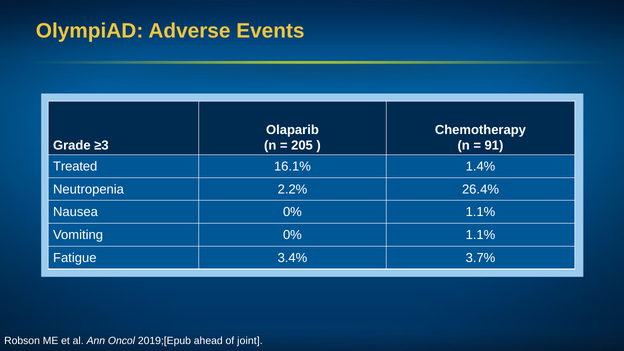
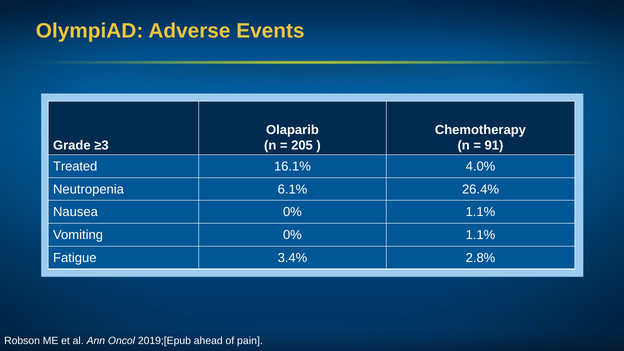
1.4%: 1.4% -> 4.0% (480, 166)
2.2%: 2.2% -> 6.1% (292, 189)
3.7%: 3.7% -> 2.8% (480, 258)
joint: joint -> pain (250, 341)
